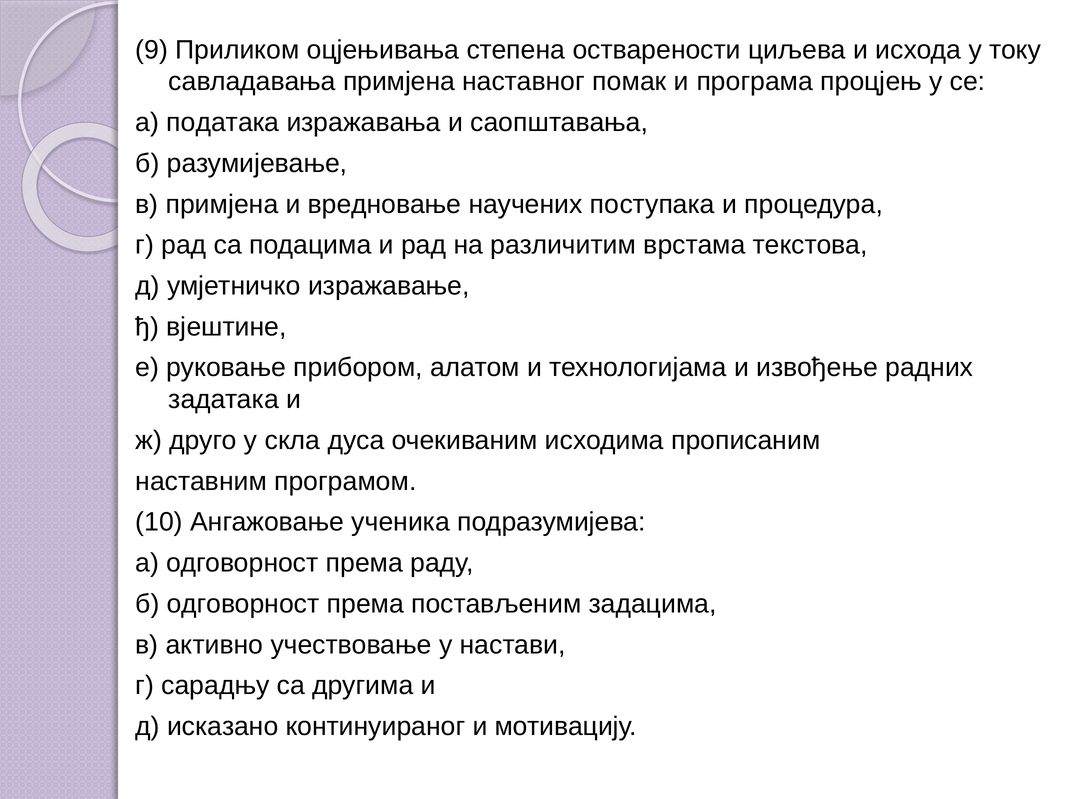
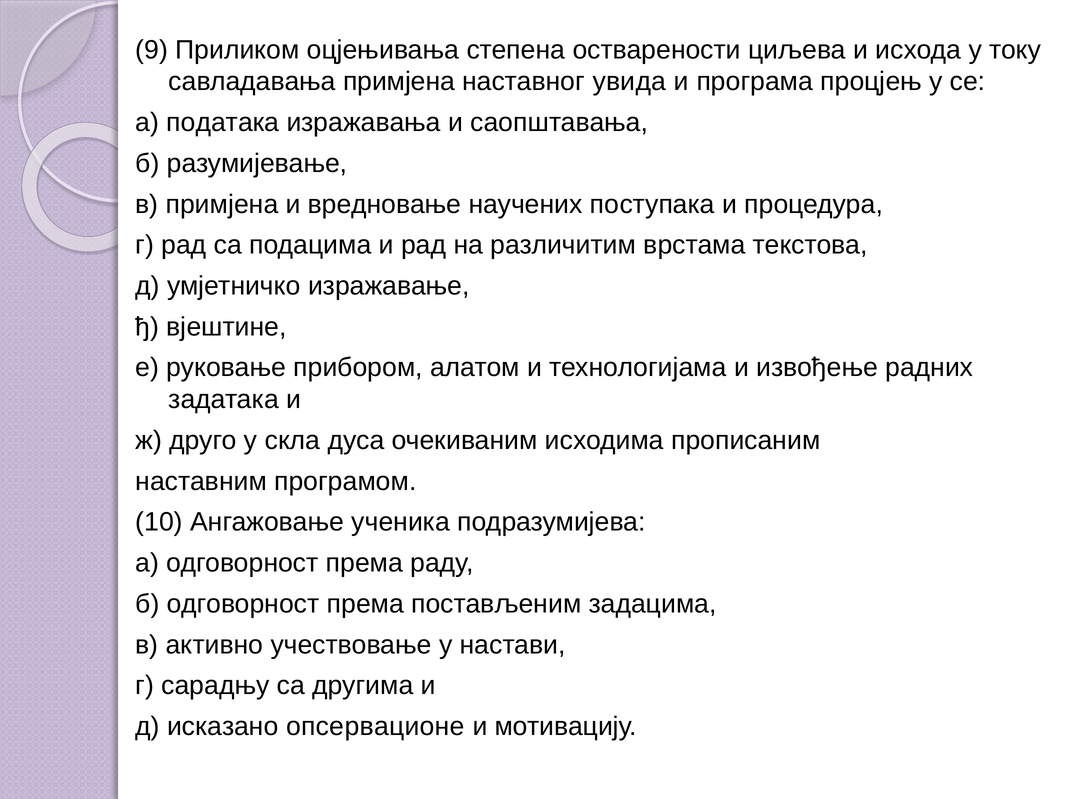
помак: помак -> увида (629, 82)
континуираног: континуираног -> опсервационе (375, 726)
